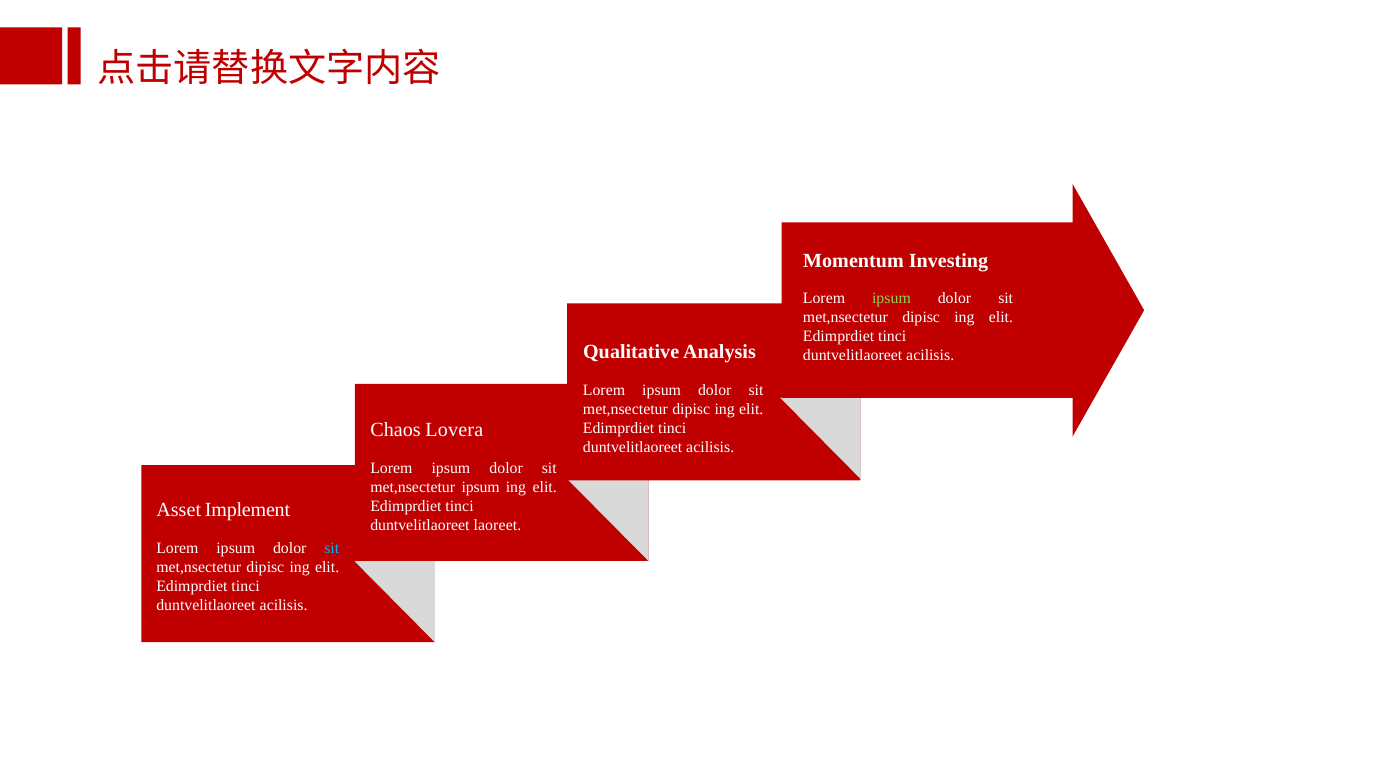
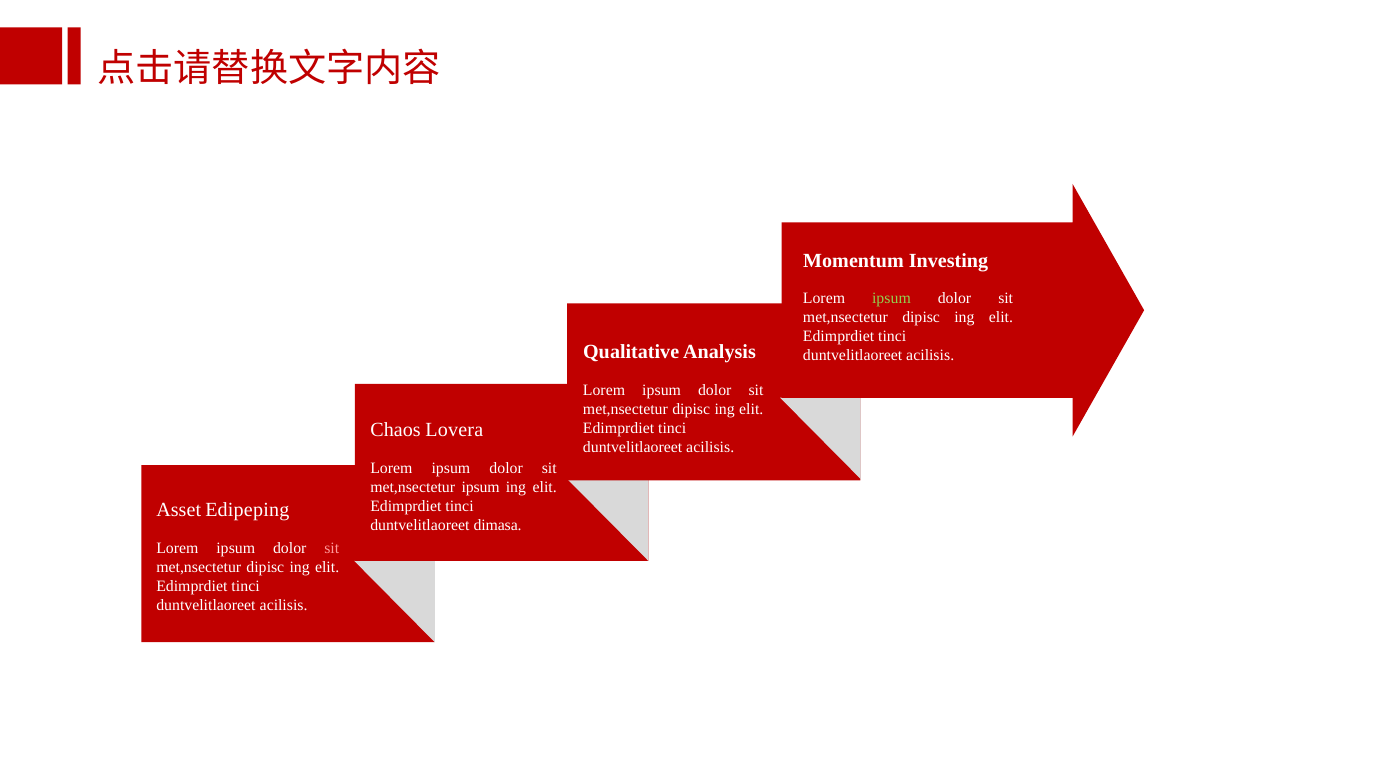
Implement: Implement -> Edipeping (247, 510)
laoreet: laoreet -> dimasa (498, 525)
sit colour: light blue -> pink (332, 548)
